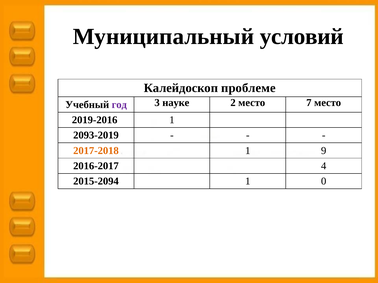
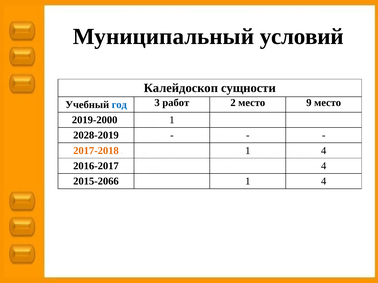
проблеме: проблеме -> сущности (248, 88)
год colour: purple -> blue (119, 105)
науке: науке -> работ (176, 103)
7: 7 -> 9 (309, 103)
2019-2016: 2019-2016 -> 2019-2000 (95, 120)
2093-2019: 2093-2019 -> 2028-2019 (96, 135)
9: 9 -> 4 (324, 151)
2015-2094: 2015-2094 -> 2015-2066 (96, 181)
0: 0 -> 4 (324, 181)
